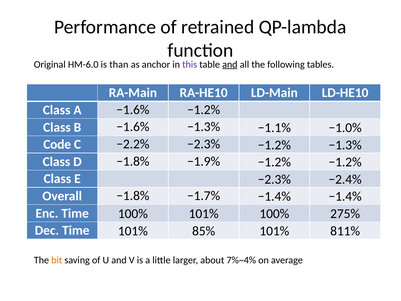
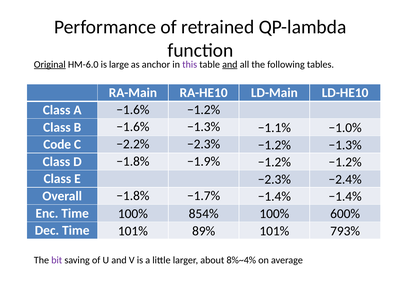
Original underline: none -> present (50, 64)
than: than -> large (119, 64)
100% 101%: 101% -> 854% (204, 214)
275%: 275% -> 600% (345, 214)
85%: 85% -> 89% (204, 231)
811%: 811% -> 793% (345, 231)
bit colour: orange -> purple (57, 260)
7%~4%: 7%~4% -> 8%~4% (241, 260)
